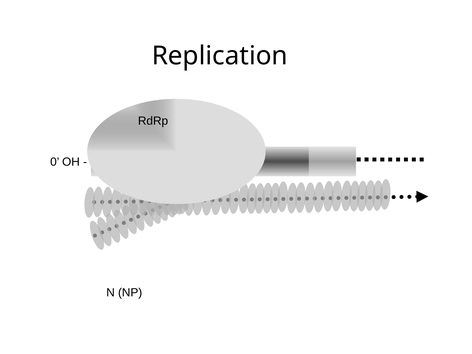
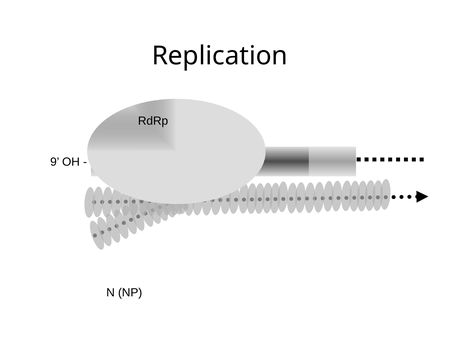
0: 0 -> 9 (55, 162)
